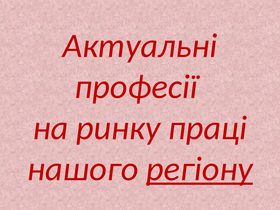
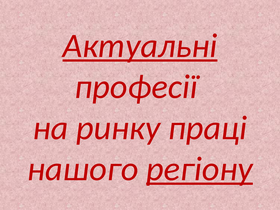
Актуальні underline: none -> present (140, 46)
